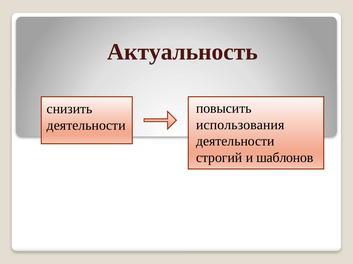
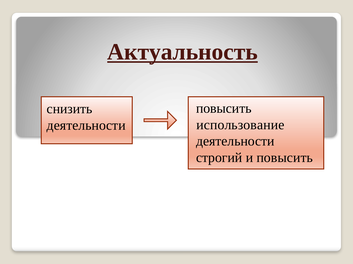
Актуальность underline: none -> present (182, 52)
использования: использования -> использование (240, 125)
и шаблонов: шаблонов -> повысить (285, 158)
